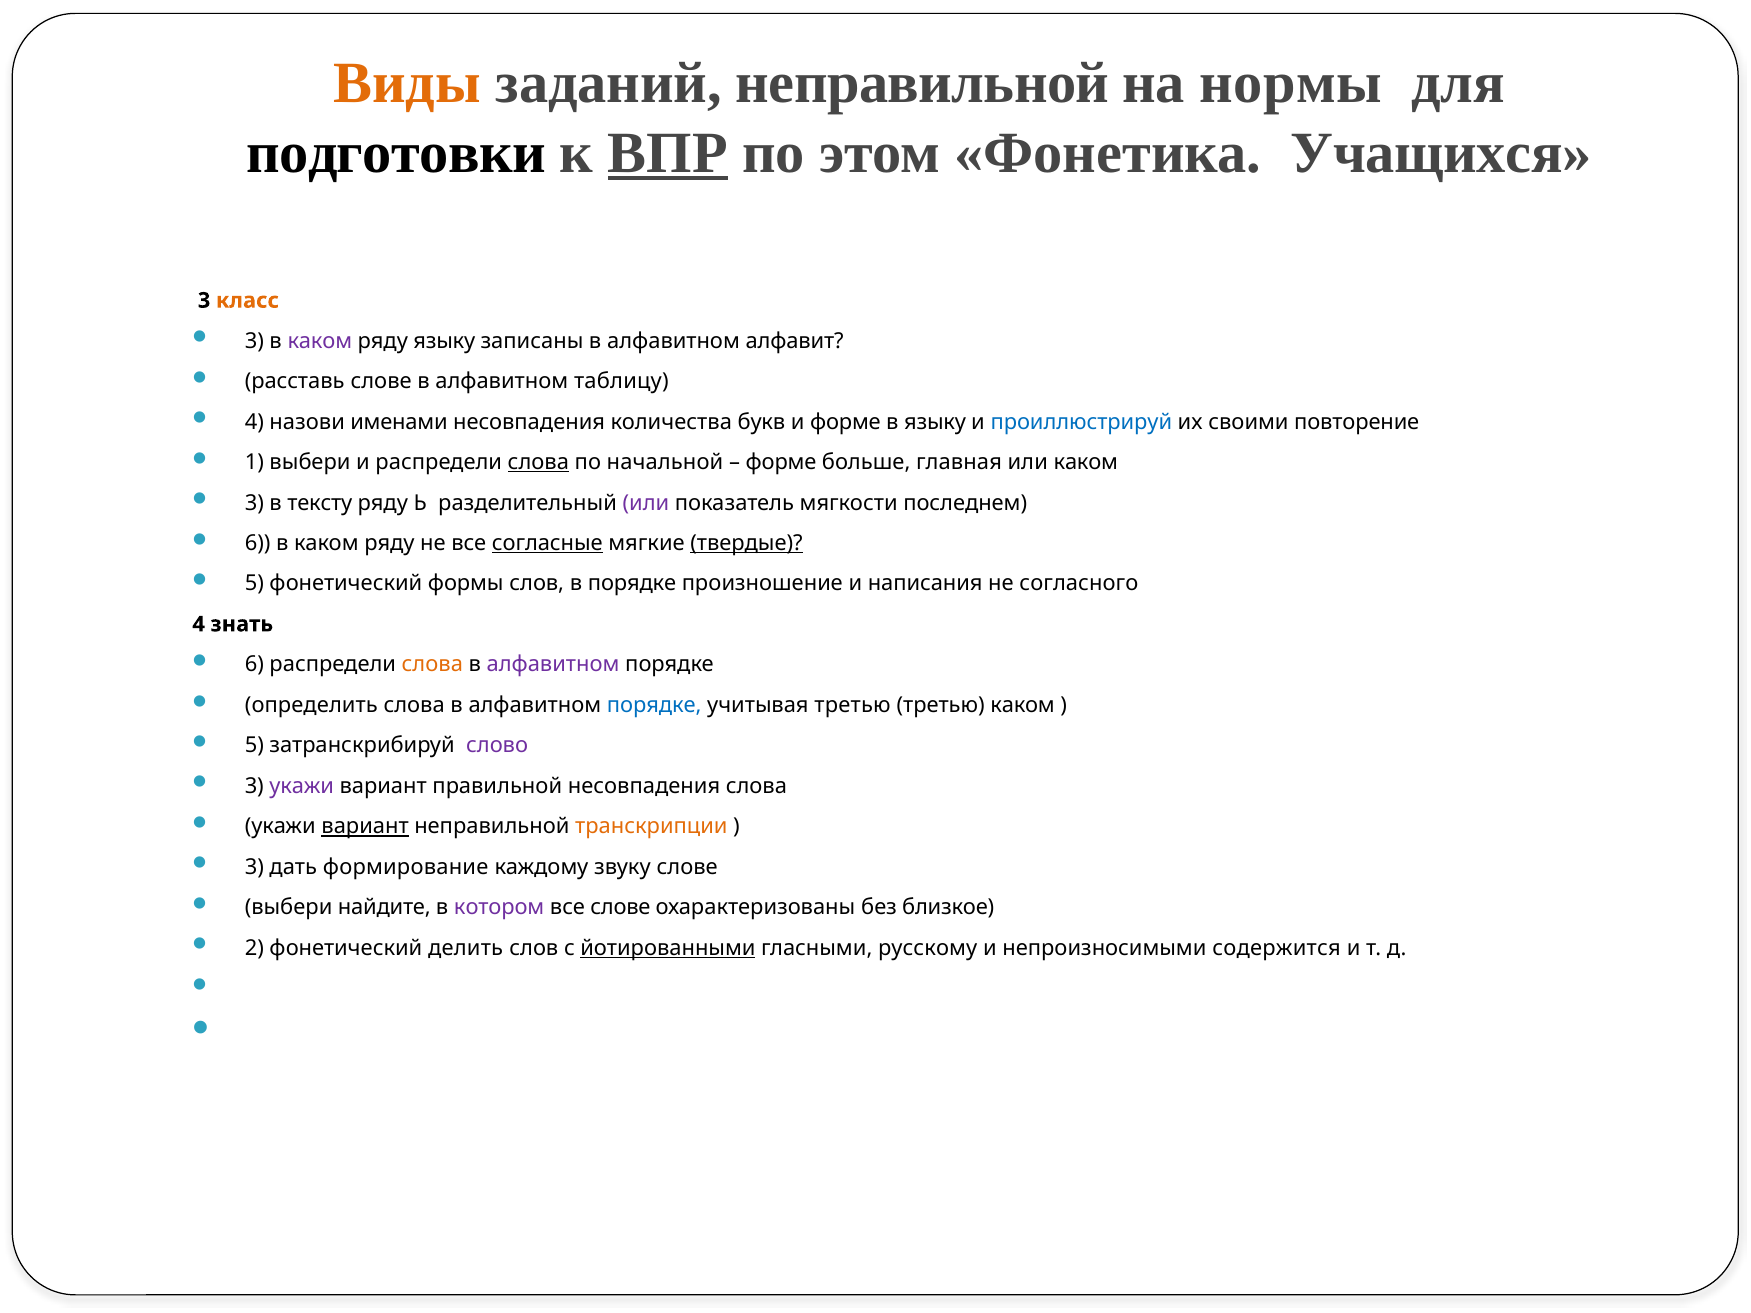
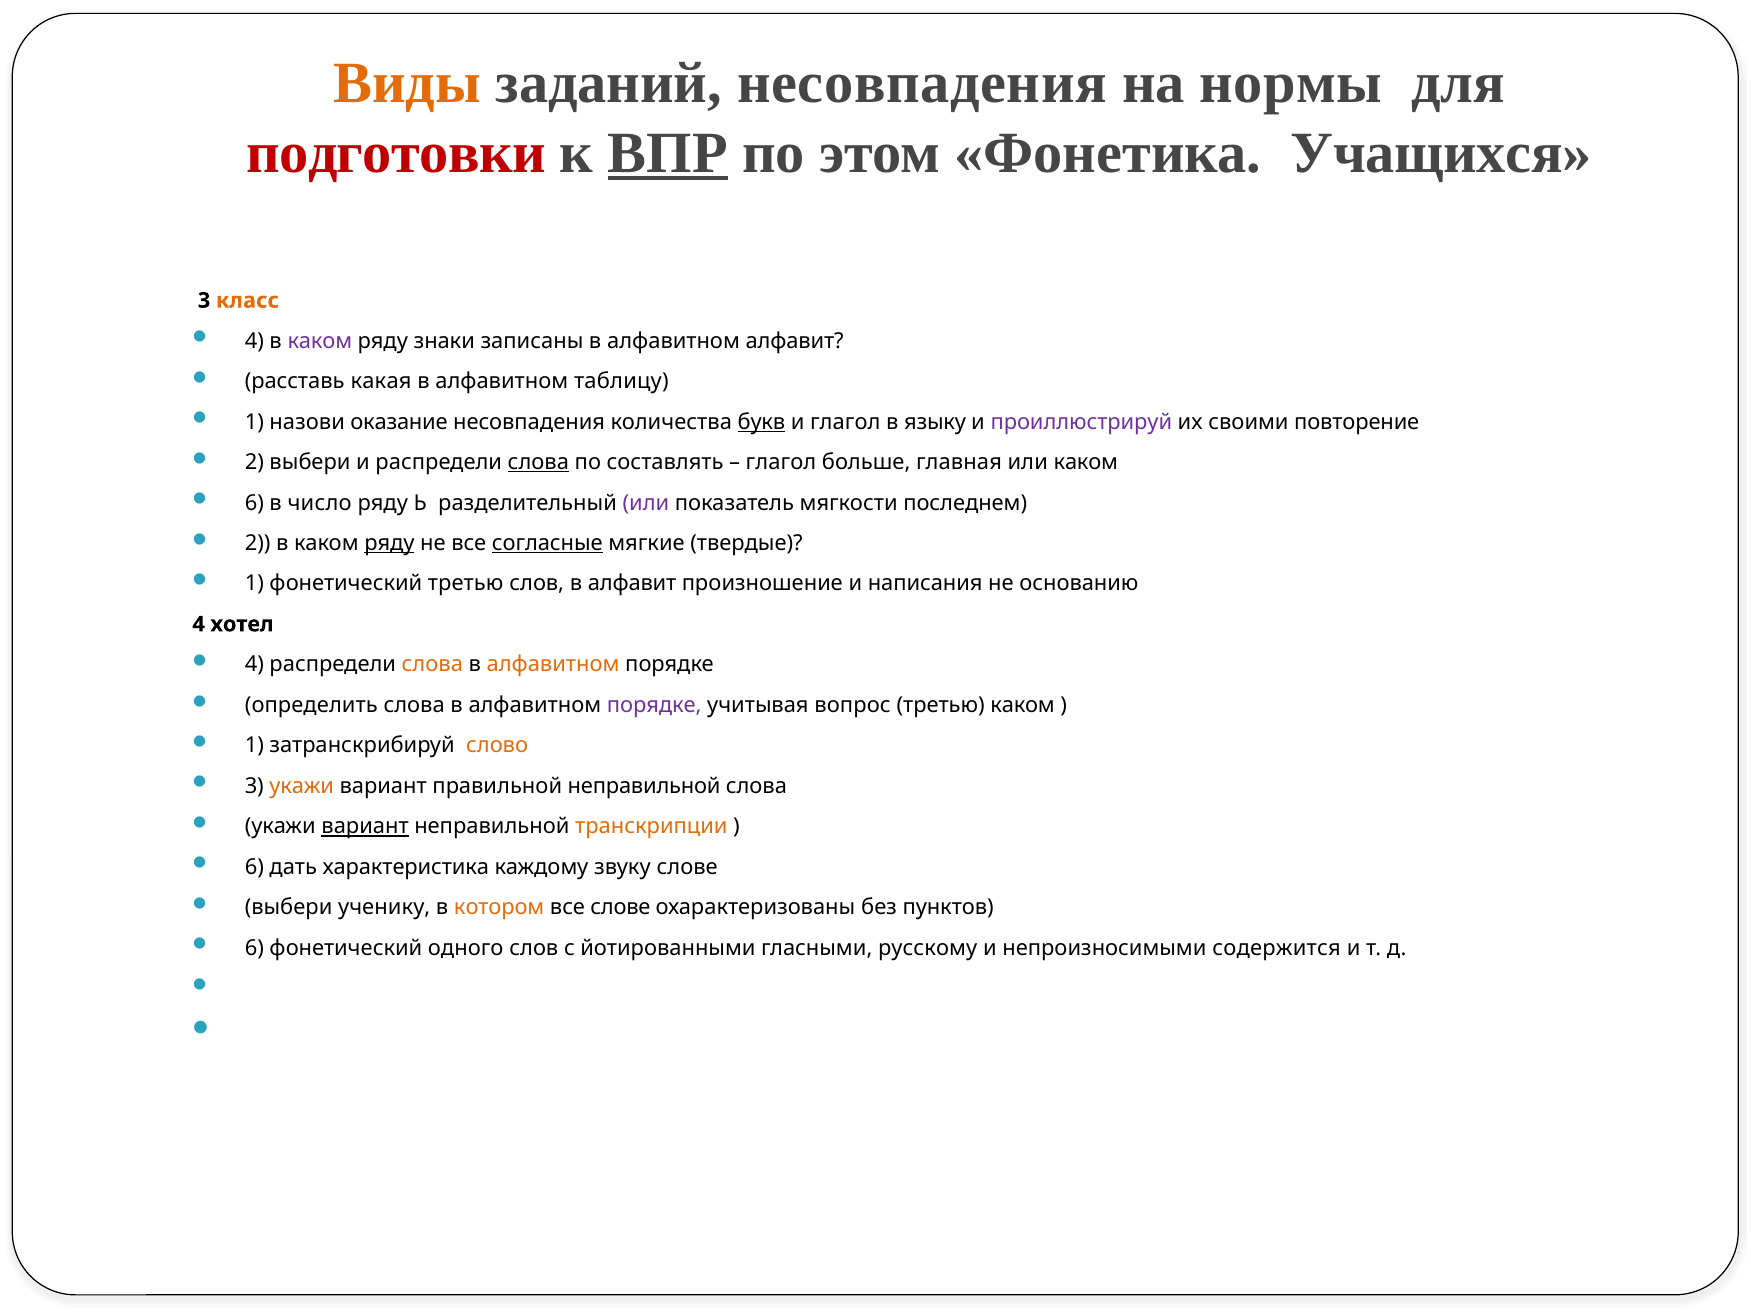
заданий неправильной: неправильной -> несовпадения (922, 83)
подготовки colour: black -> red (396, 153)
3: 3 -> 4 (254, 341)
ряду языку: языку -> знаки (444, 341)
расставь слове: слове -> какая (381, 382)
4: 4 -> 1 (254, 422)
именами: именами -> оказание (399, 422)
букв underline: none -> present (761, 422)
и форме: форме -> глагол (845, 422)
проиллюстрируй colour: blue -> purple (1081, 422)
1: 1 -> 2 (254, 462)
начальной: начальной -> составлять (665, 462)
форме: форме -> глагол (781, 462)
3: 3 -> 6 (254, 503)
тексту: тексту -> число (320, 503)
6: 6 -> 2 (258, 543)
ряду underline: none -> present (389, 543)
твердые underline: present -> none (747, 543)
5: 5 -> 1 (254, 584)
фонетический формы: формы -> третью (466, 584)
в порядке: порядке -> алфавит (632, 584)
согласного: согласного -> основанию (1079, 584)
знать: знать -> хотел (242, 624)
6: 6 -> 4 (254, 665)
алфавитном colour: purple -> orange (553, 665)
порядке colour: blue -> purple (654, 705)
учитывая третью: третью -> вопрос (853, 705)
5: 5 -> 1 (254, 746)
слово colour: purple -> orange (497, 746)
укажи colour: purple -> orange (302, 786)
правильной несовпадения: несовпадения -> неправильной (644, 786)
3: 3 -> 6 (254, 867)
формирование: формирование -> характеристика (406, 867)
найдите: найдите -> ученику (384, 908)
котором colour: purple -> orange (499, 908)
близкое: близкое -> пунктов (948, 908)
2: 2 -> 6 (254, 948)
делить: делить -> одного (466, 948)
йотированными underline: present -> none (668, 948)
